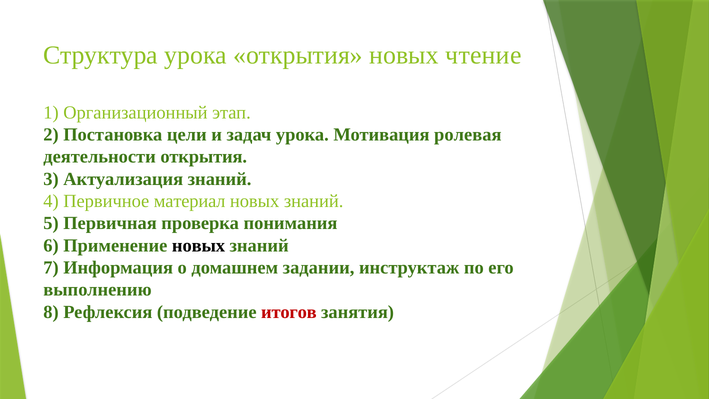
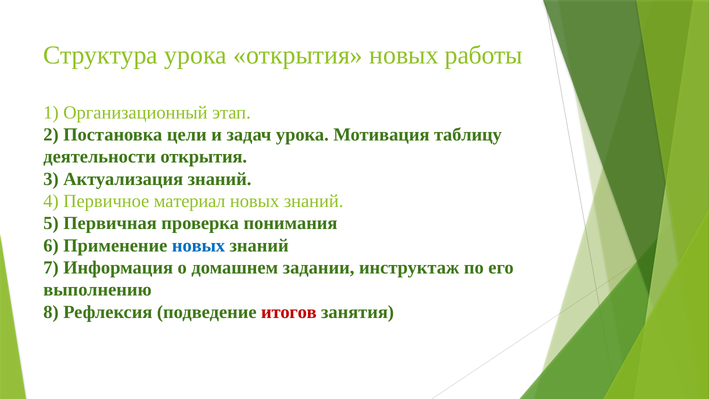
чтение: чтение -> работы (484, 55)
ролевая: ролевая -> таблицу (468, 135)
новых colour: black -> blue (199, 245)
